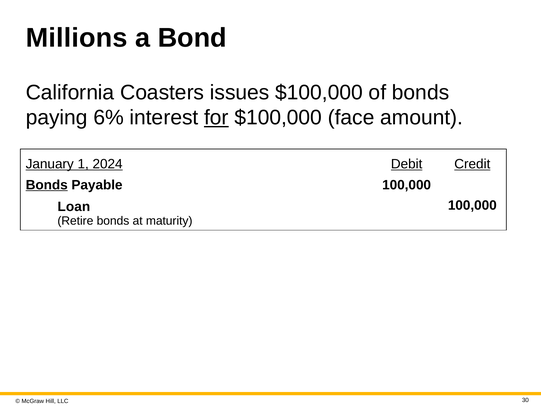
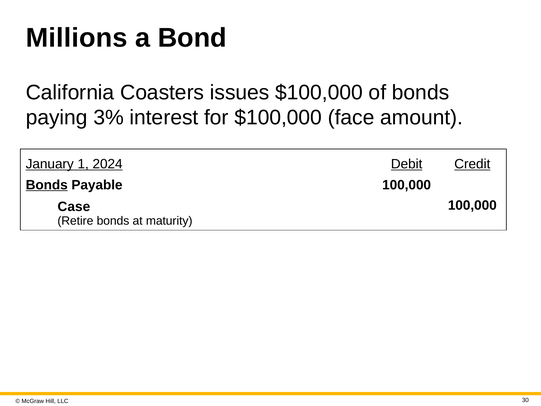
6%: 6% -> 3% (109, 118)
for underline: present -> none (216, 118)
Loan: Loan -> Case (74, 207)
